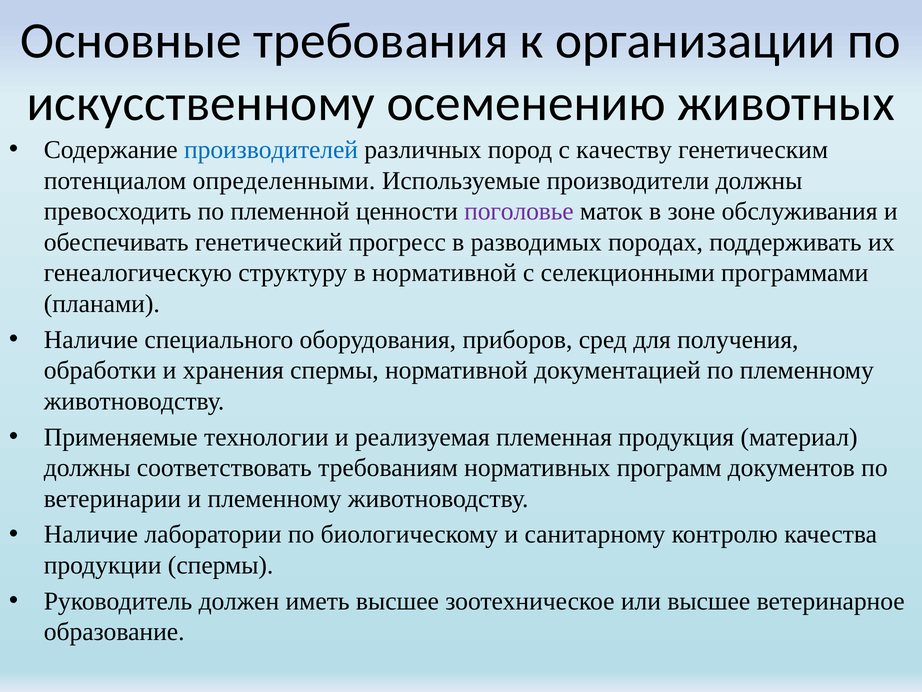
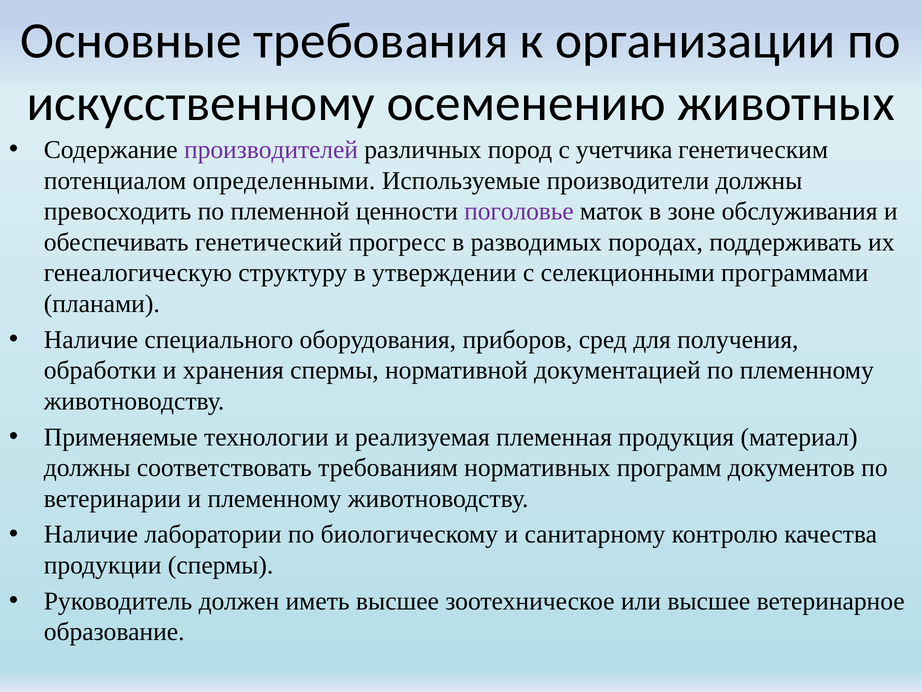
производителей colour: blue -> purple (271, 150)
качеству: качеству -> учетчика (624, 150)
в нормативной: нормативной -> утверждении (444, 273)
